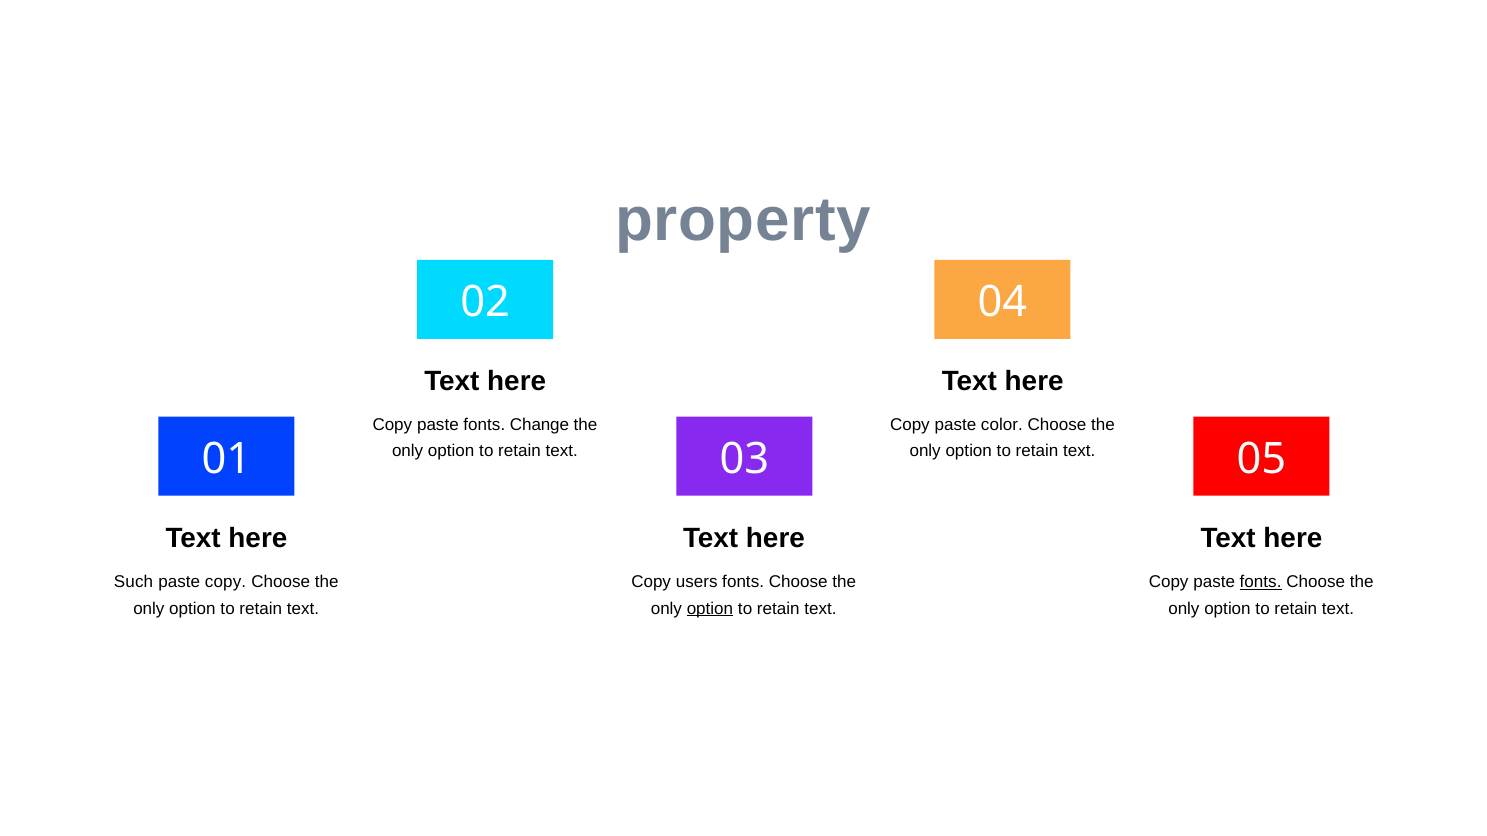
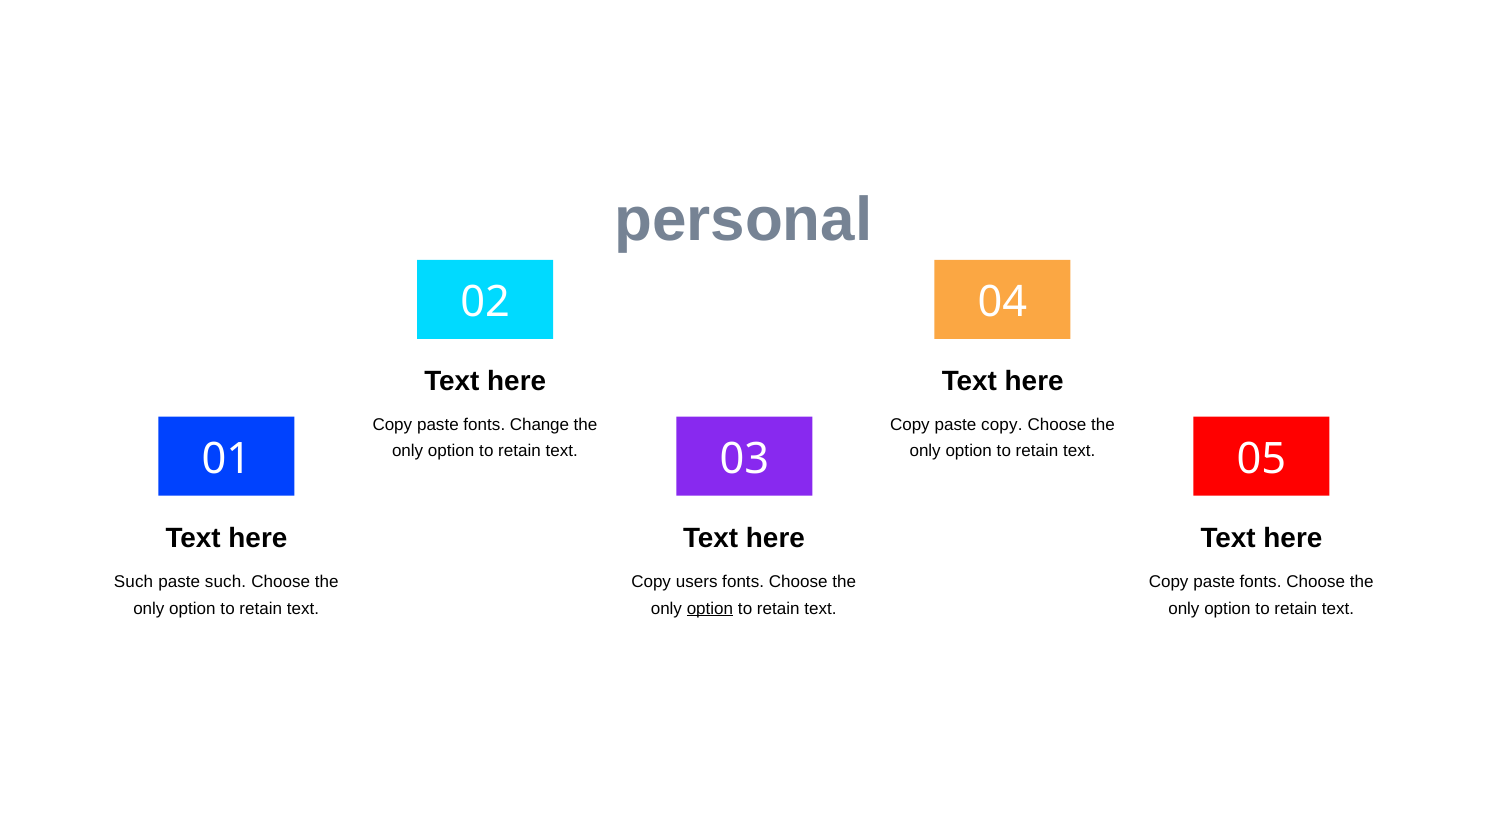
property: property -> personal (743, 221)
paste color: color -> copy (1002, 425)
paste copy: copy -> such (226, 582)
fonts underline: present -> none (1261, 582)
